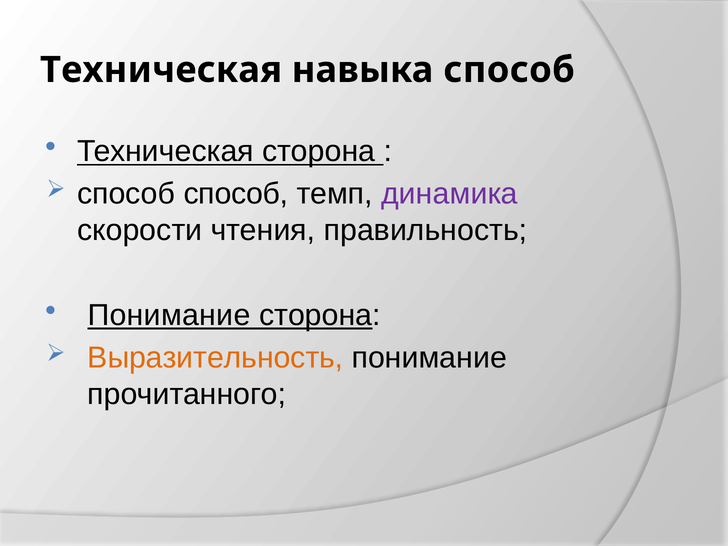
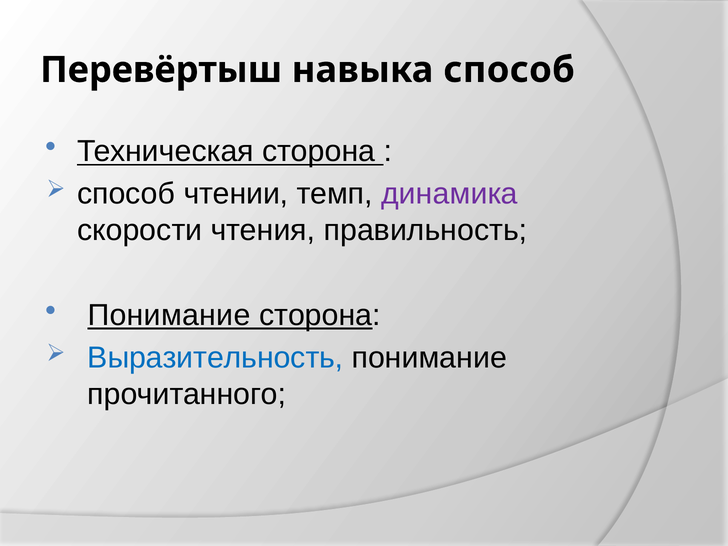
Техническая: Техническая -> Перевёртыш (161, 70)
способ способ: способ -> чтении (236, 194)
Выразительность colour: orange -> blue (215, 358)
